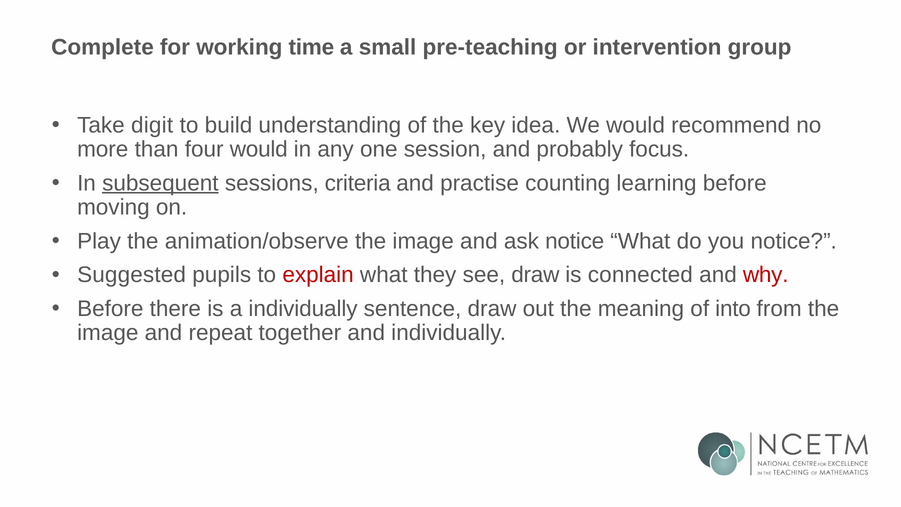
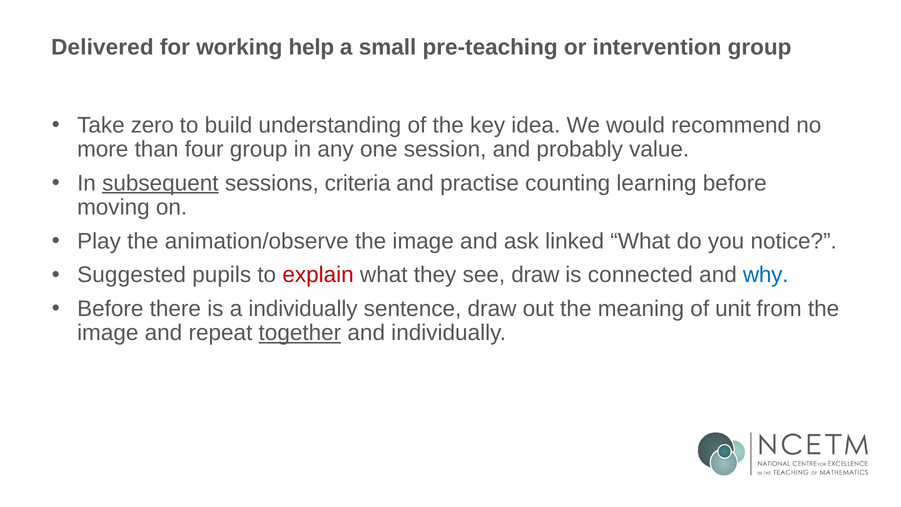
Complete: Complete -> Delivered (102, 47)
time: time -> help (311, 47)
digit: digit -> zero (152, 125)
four would: would -> group (259, 149)
focus: focus -> value (659, 149)
ask notice: notice -> linked (575, 241)
why colour: red -> blue (766, 275)
into: into -> unit (733, 309)
together underline: none -> present (300, 333)
